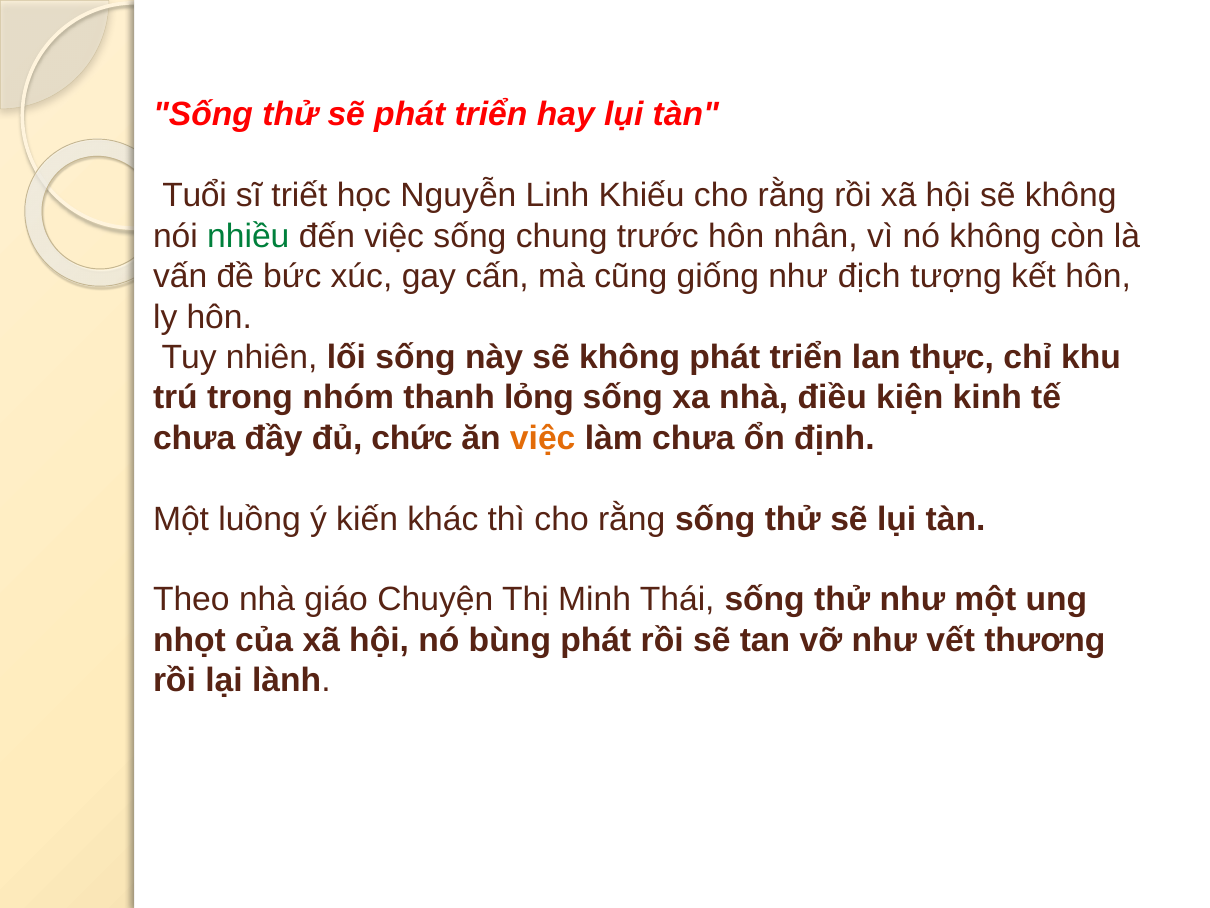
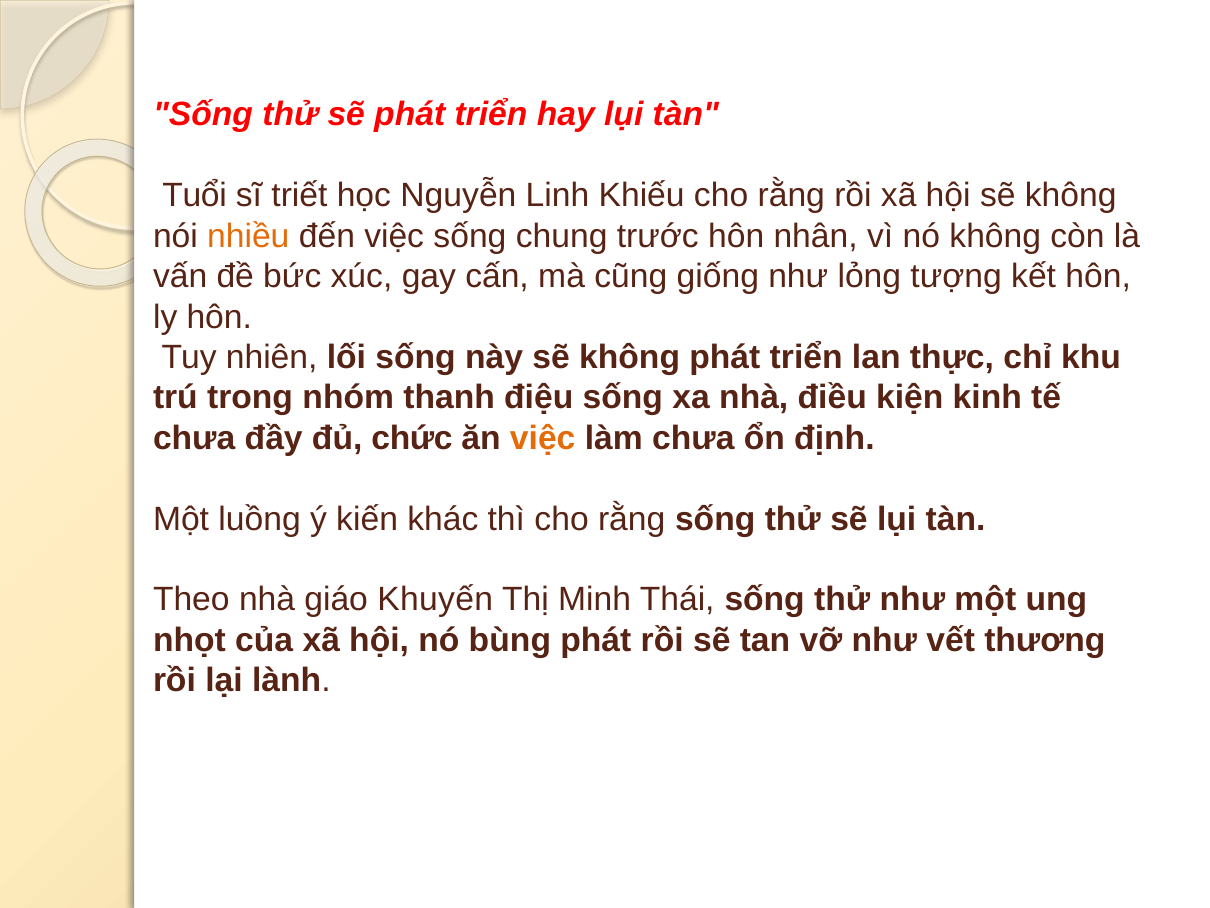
nhiều colour: green -> orange (248, 236)
địch: địch -> lỏng (869, 276)
lỏng: lỏng -> điệu (539, 398)
Chuyện: Chuyện -> Khuyến (435, 600)
